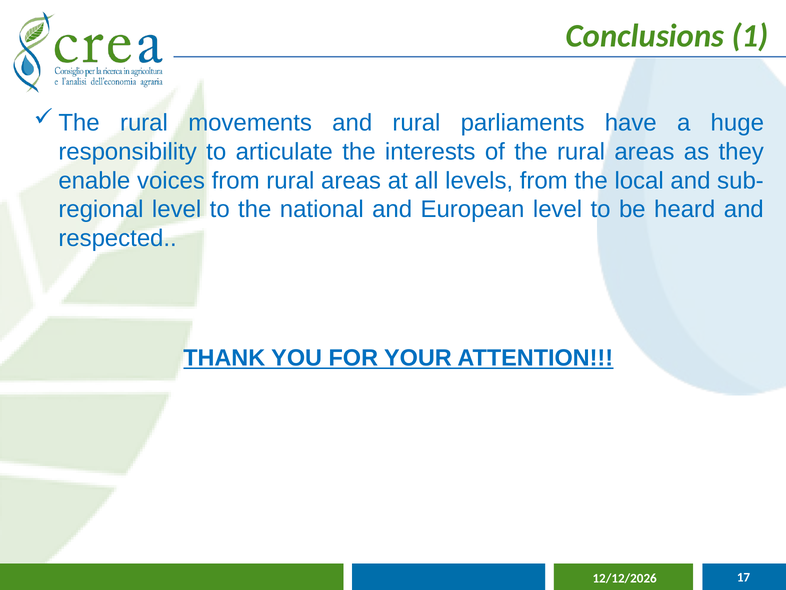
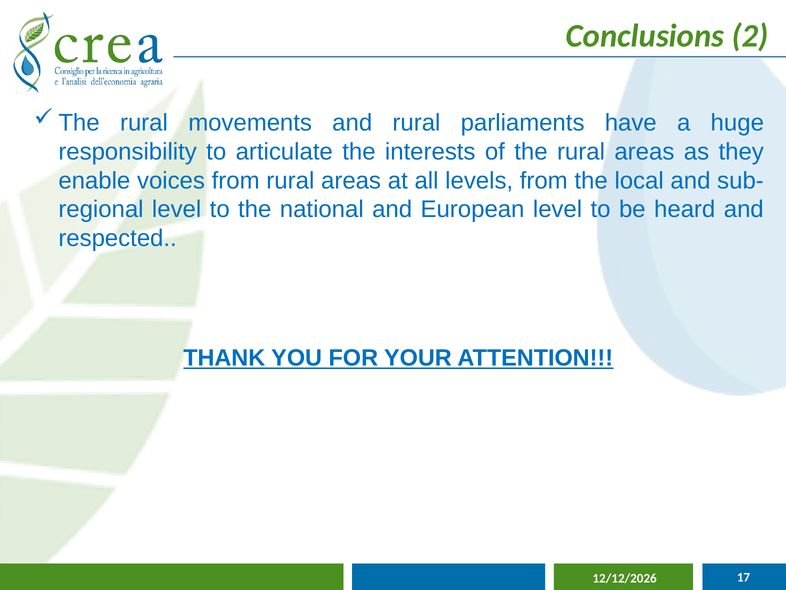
1: 1 -> 2 (750, 36)
